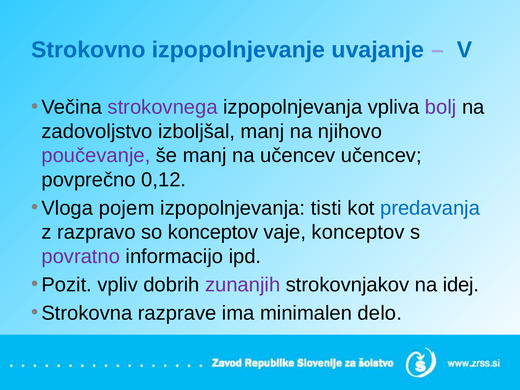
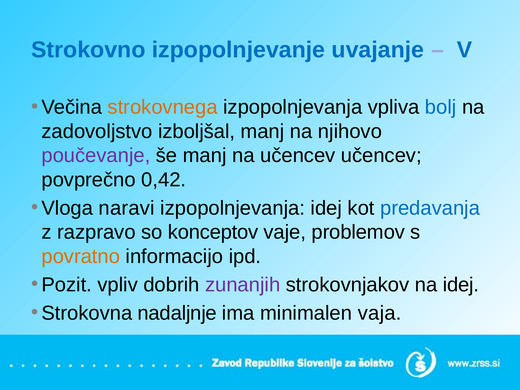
strokovnega colour: purple -> orange (163, 107)
bolj colour: purple -> blue (441, 107)
0,12: 0,12 -> 0,42 (164, 180)
pojem: pojem -> naravi (127, 208)
izpopolnjevanja tisti: tisti -> idej (326, 208)
vaje konceptov: konceptov -> problemov (358, 232)
povratno colour: purple -> orange (81, 256)
razprave: razprave -> nadaljnje (177, 313)
delo: delo -> vaja (380, 313)
